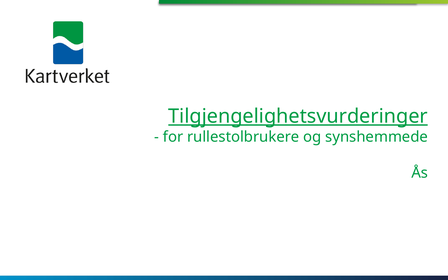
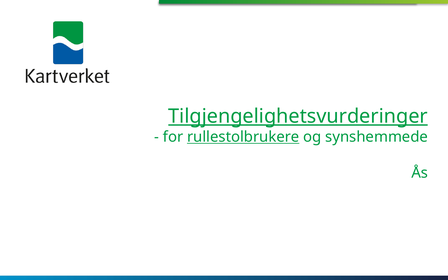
rullestolbrukere underline: none -> present (243, 137)
